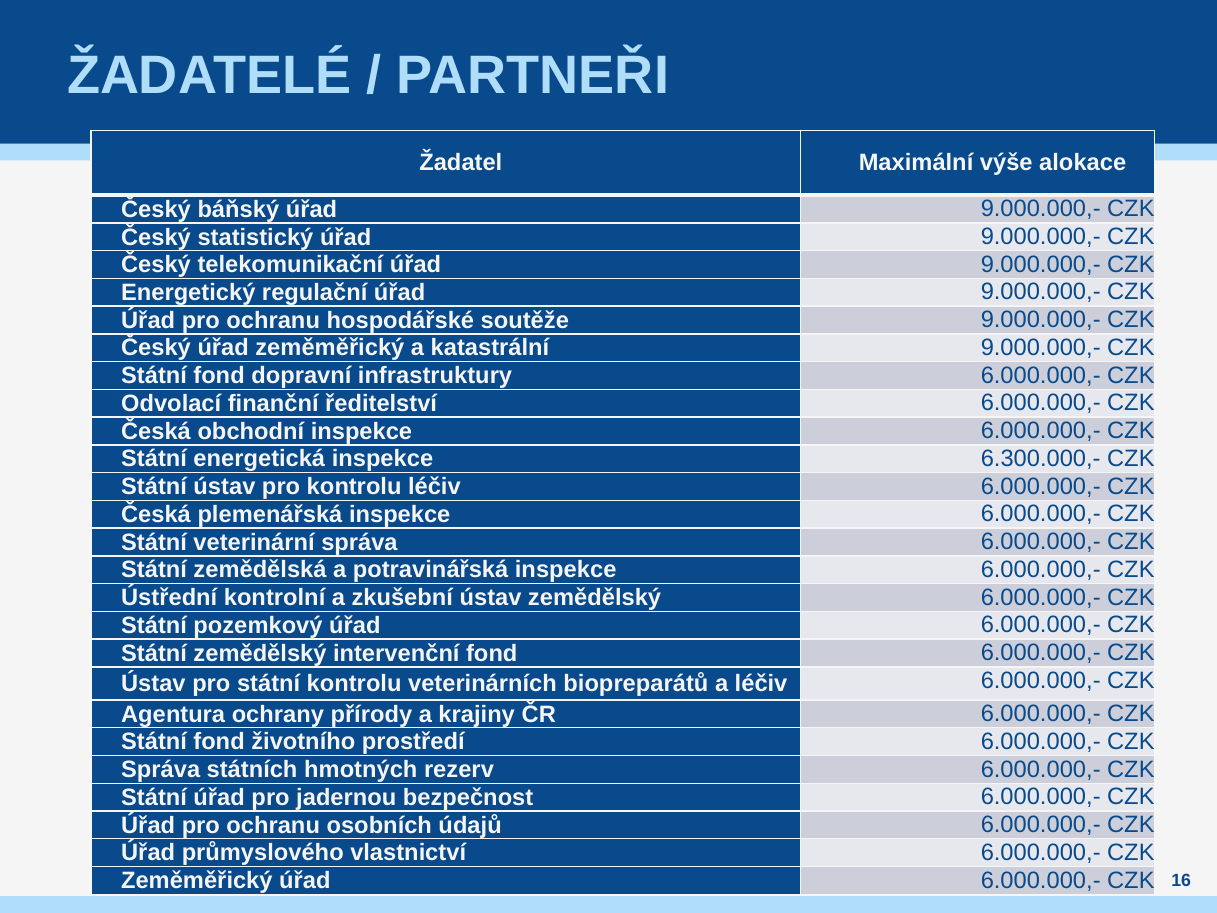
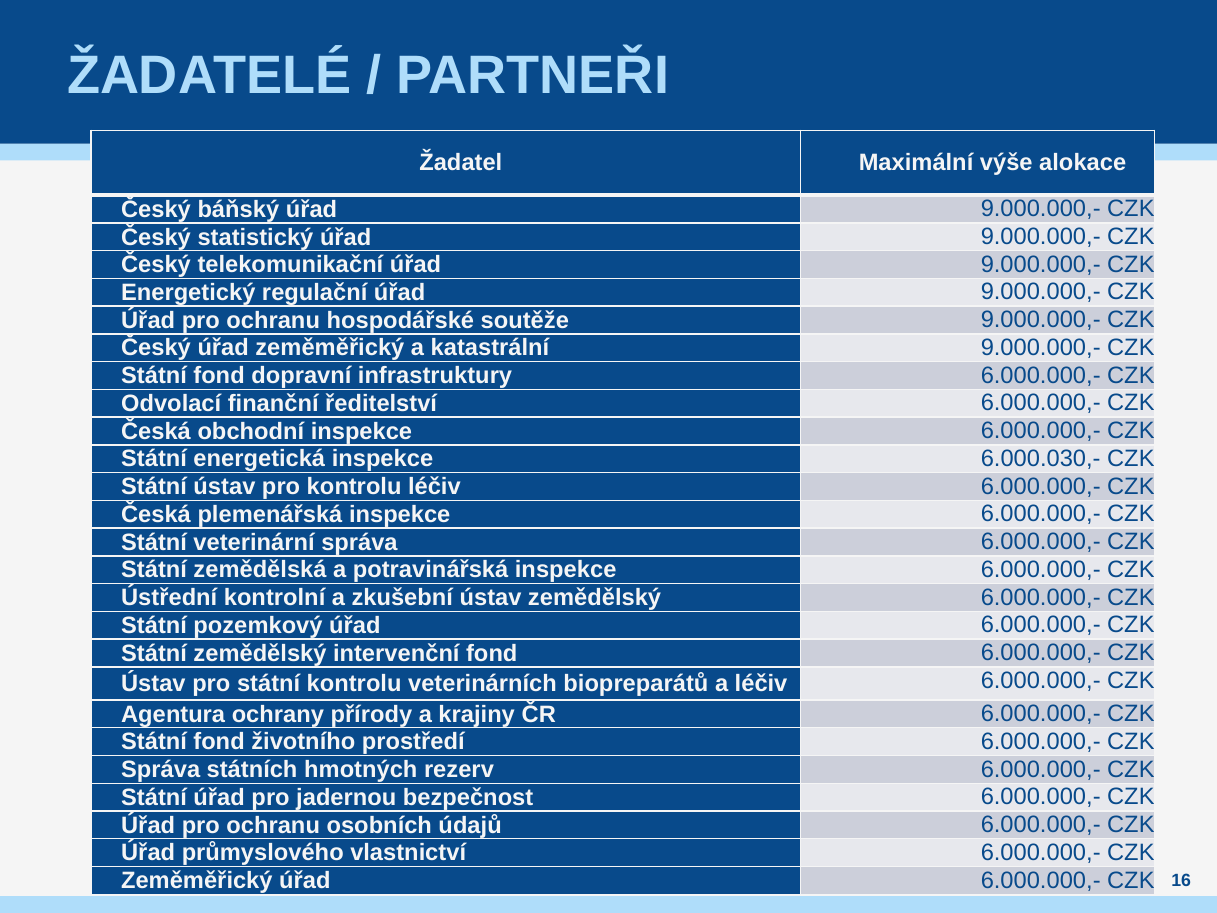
6.300.000,-: 6.300.000,- -> 6.000.030,- (1041, 458)
